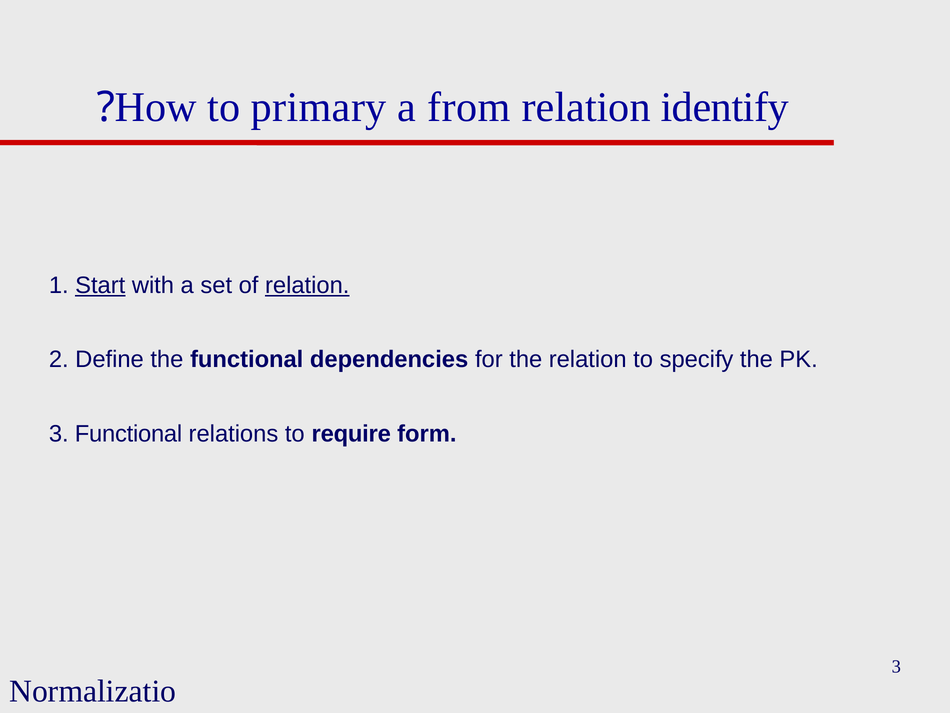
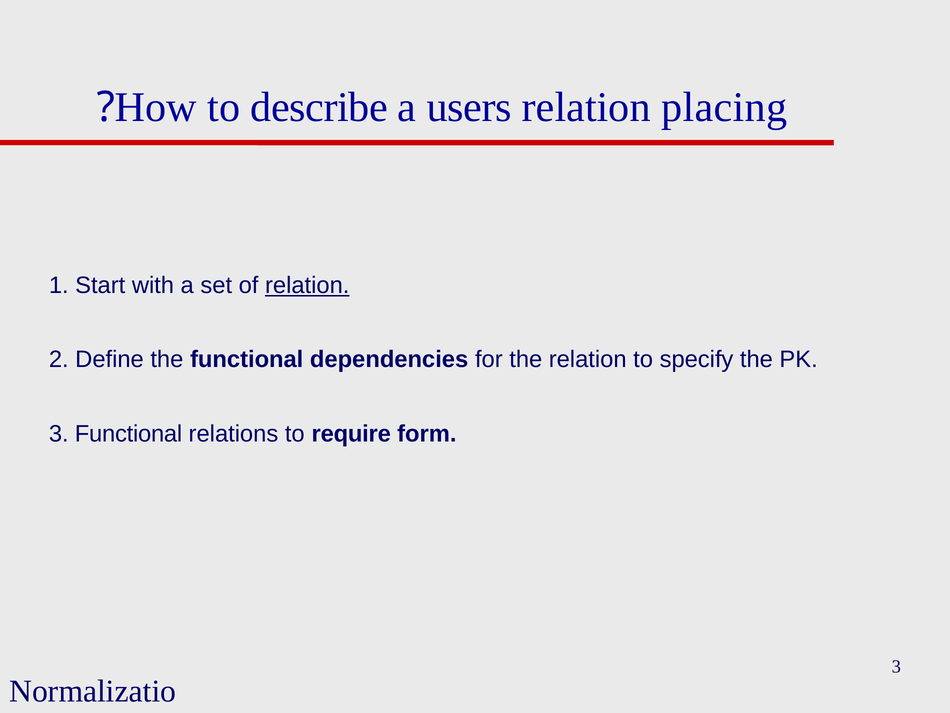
primary: primary -> describe (319, 107)
from: from -> users (469, 107)
identify: identify -> placing (724, 107)
Start underline: present -> none (100, 285)
